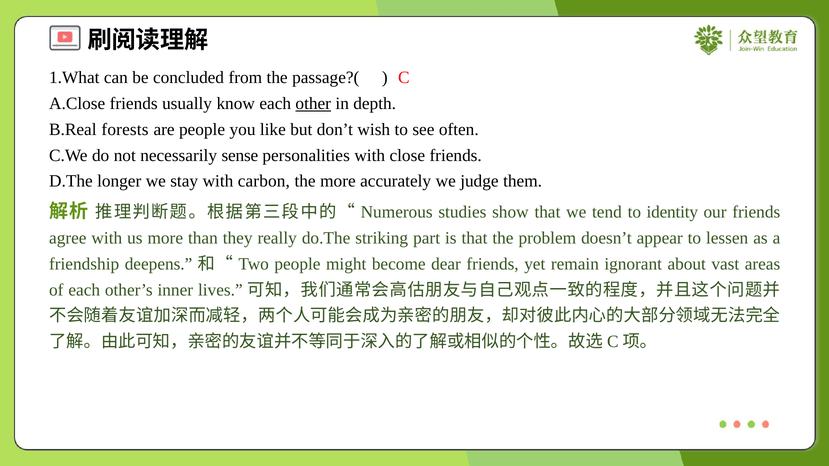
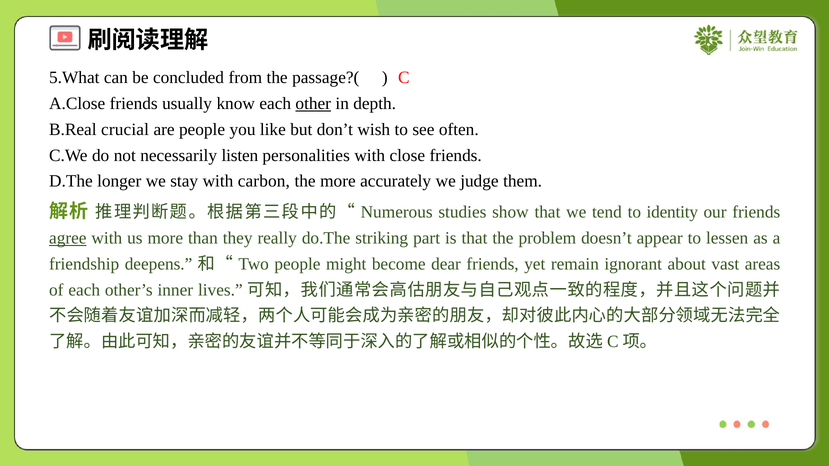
1.What: 1.What -> 5.What (74, 78)
forests: forests -> crucial (125, 130)
sense: sense -> listen (240, 155)
agree underline: none -> present (68, 238)
